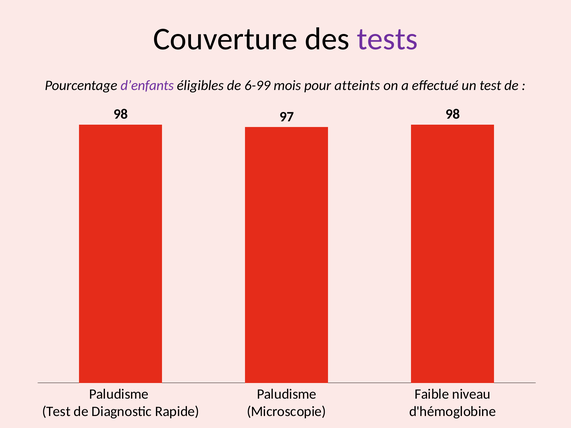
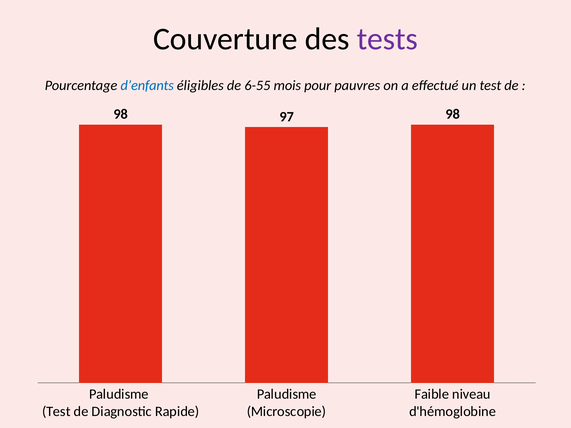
d’enfants colour: purple -> blue (147, 86)
6-99: 6-99 -> 6-55 (257, 86)
atteints: atteints -> pauvres (357, 86)
